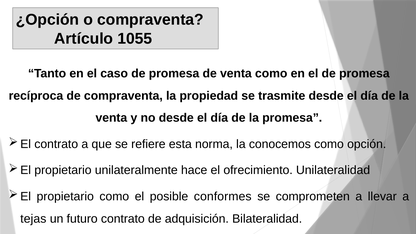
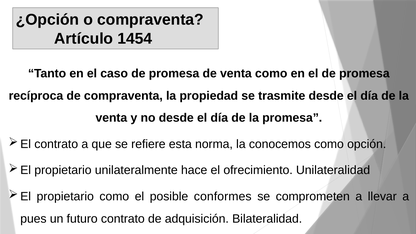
1055: 1055 -> 1454 (135, 39)
tejas: tejas -> pues (33, 219)
